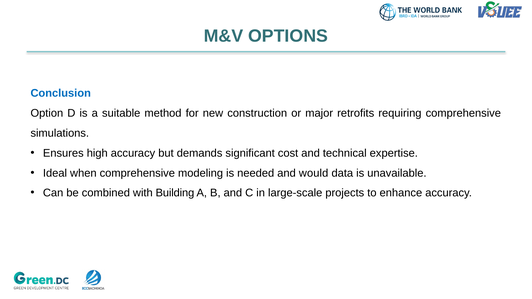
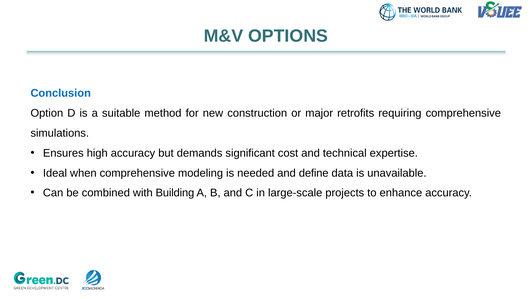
would: would -> define (314, 173)
